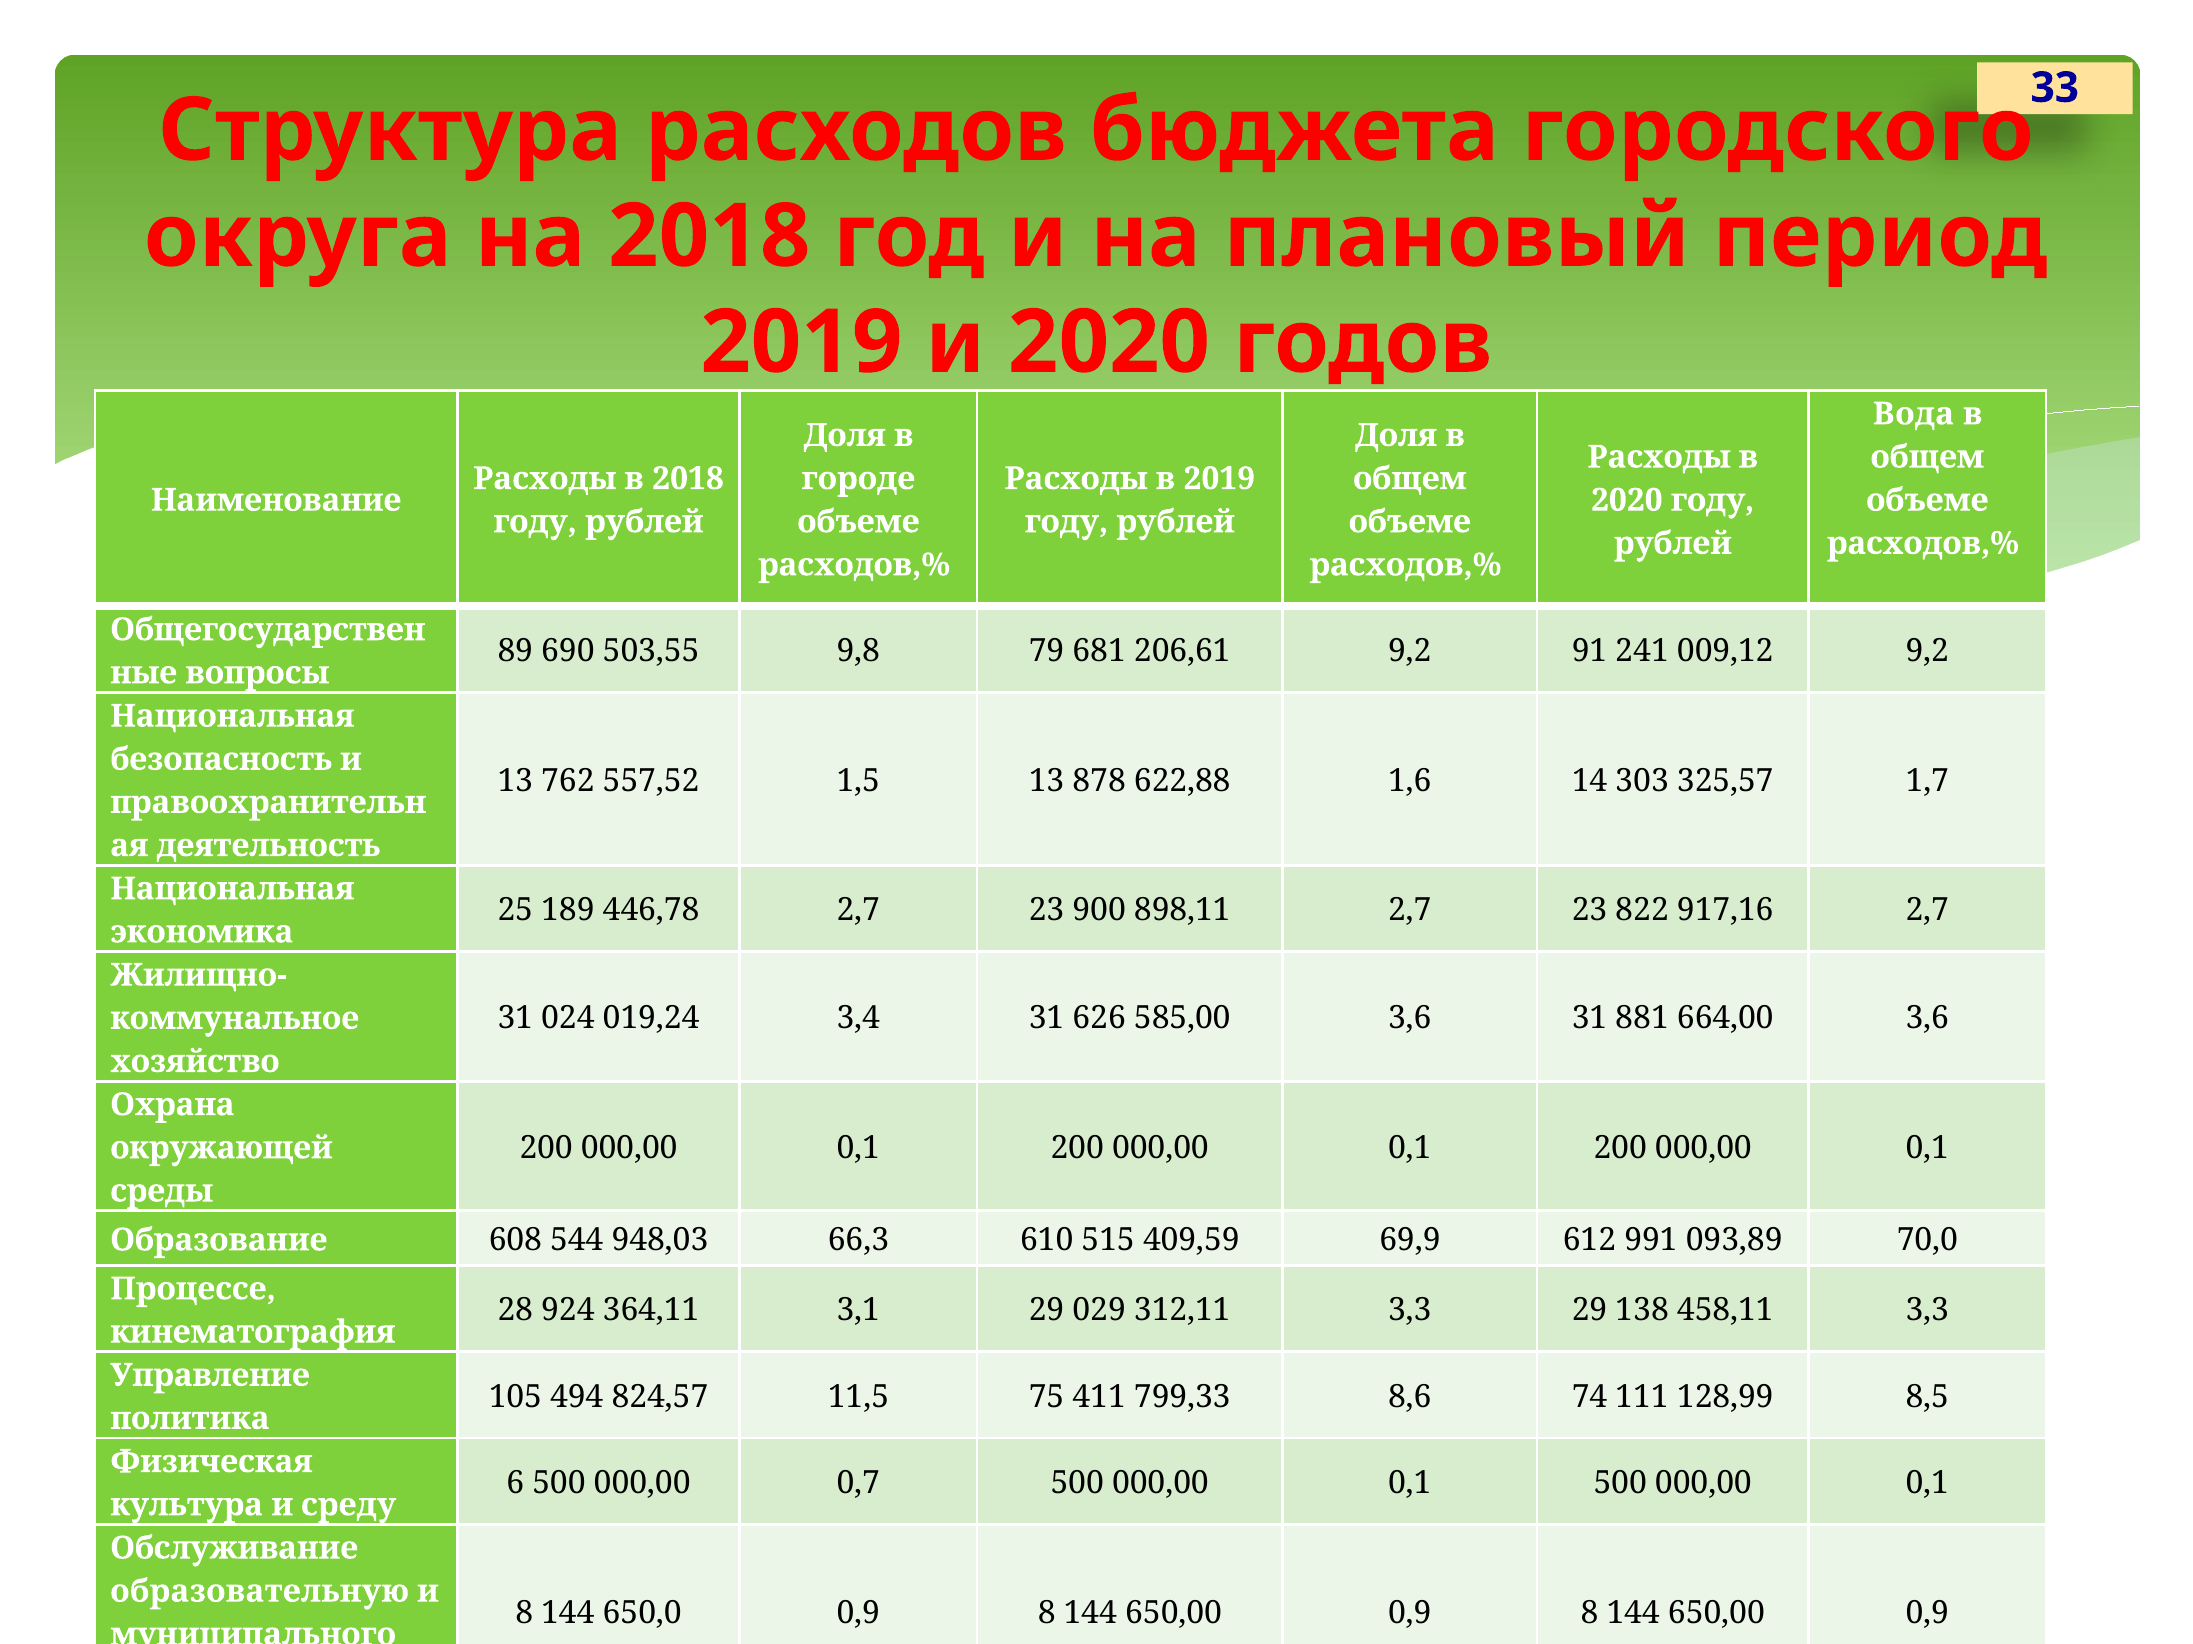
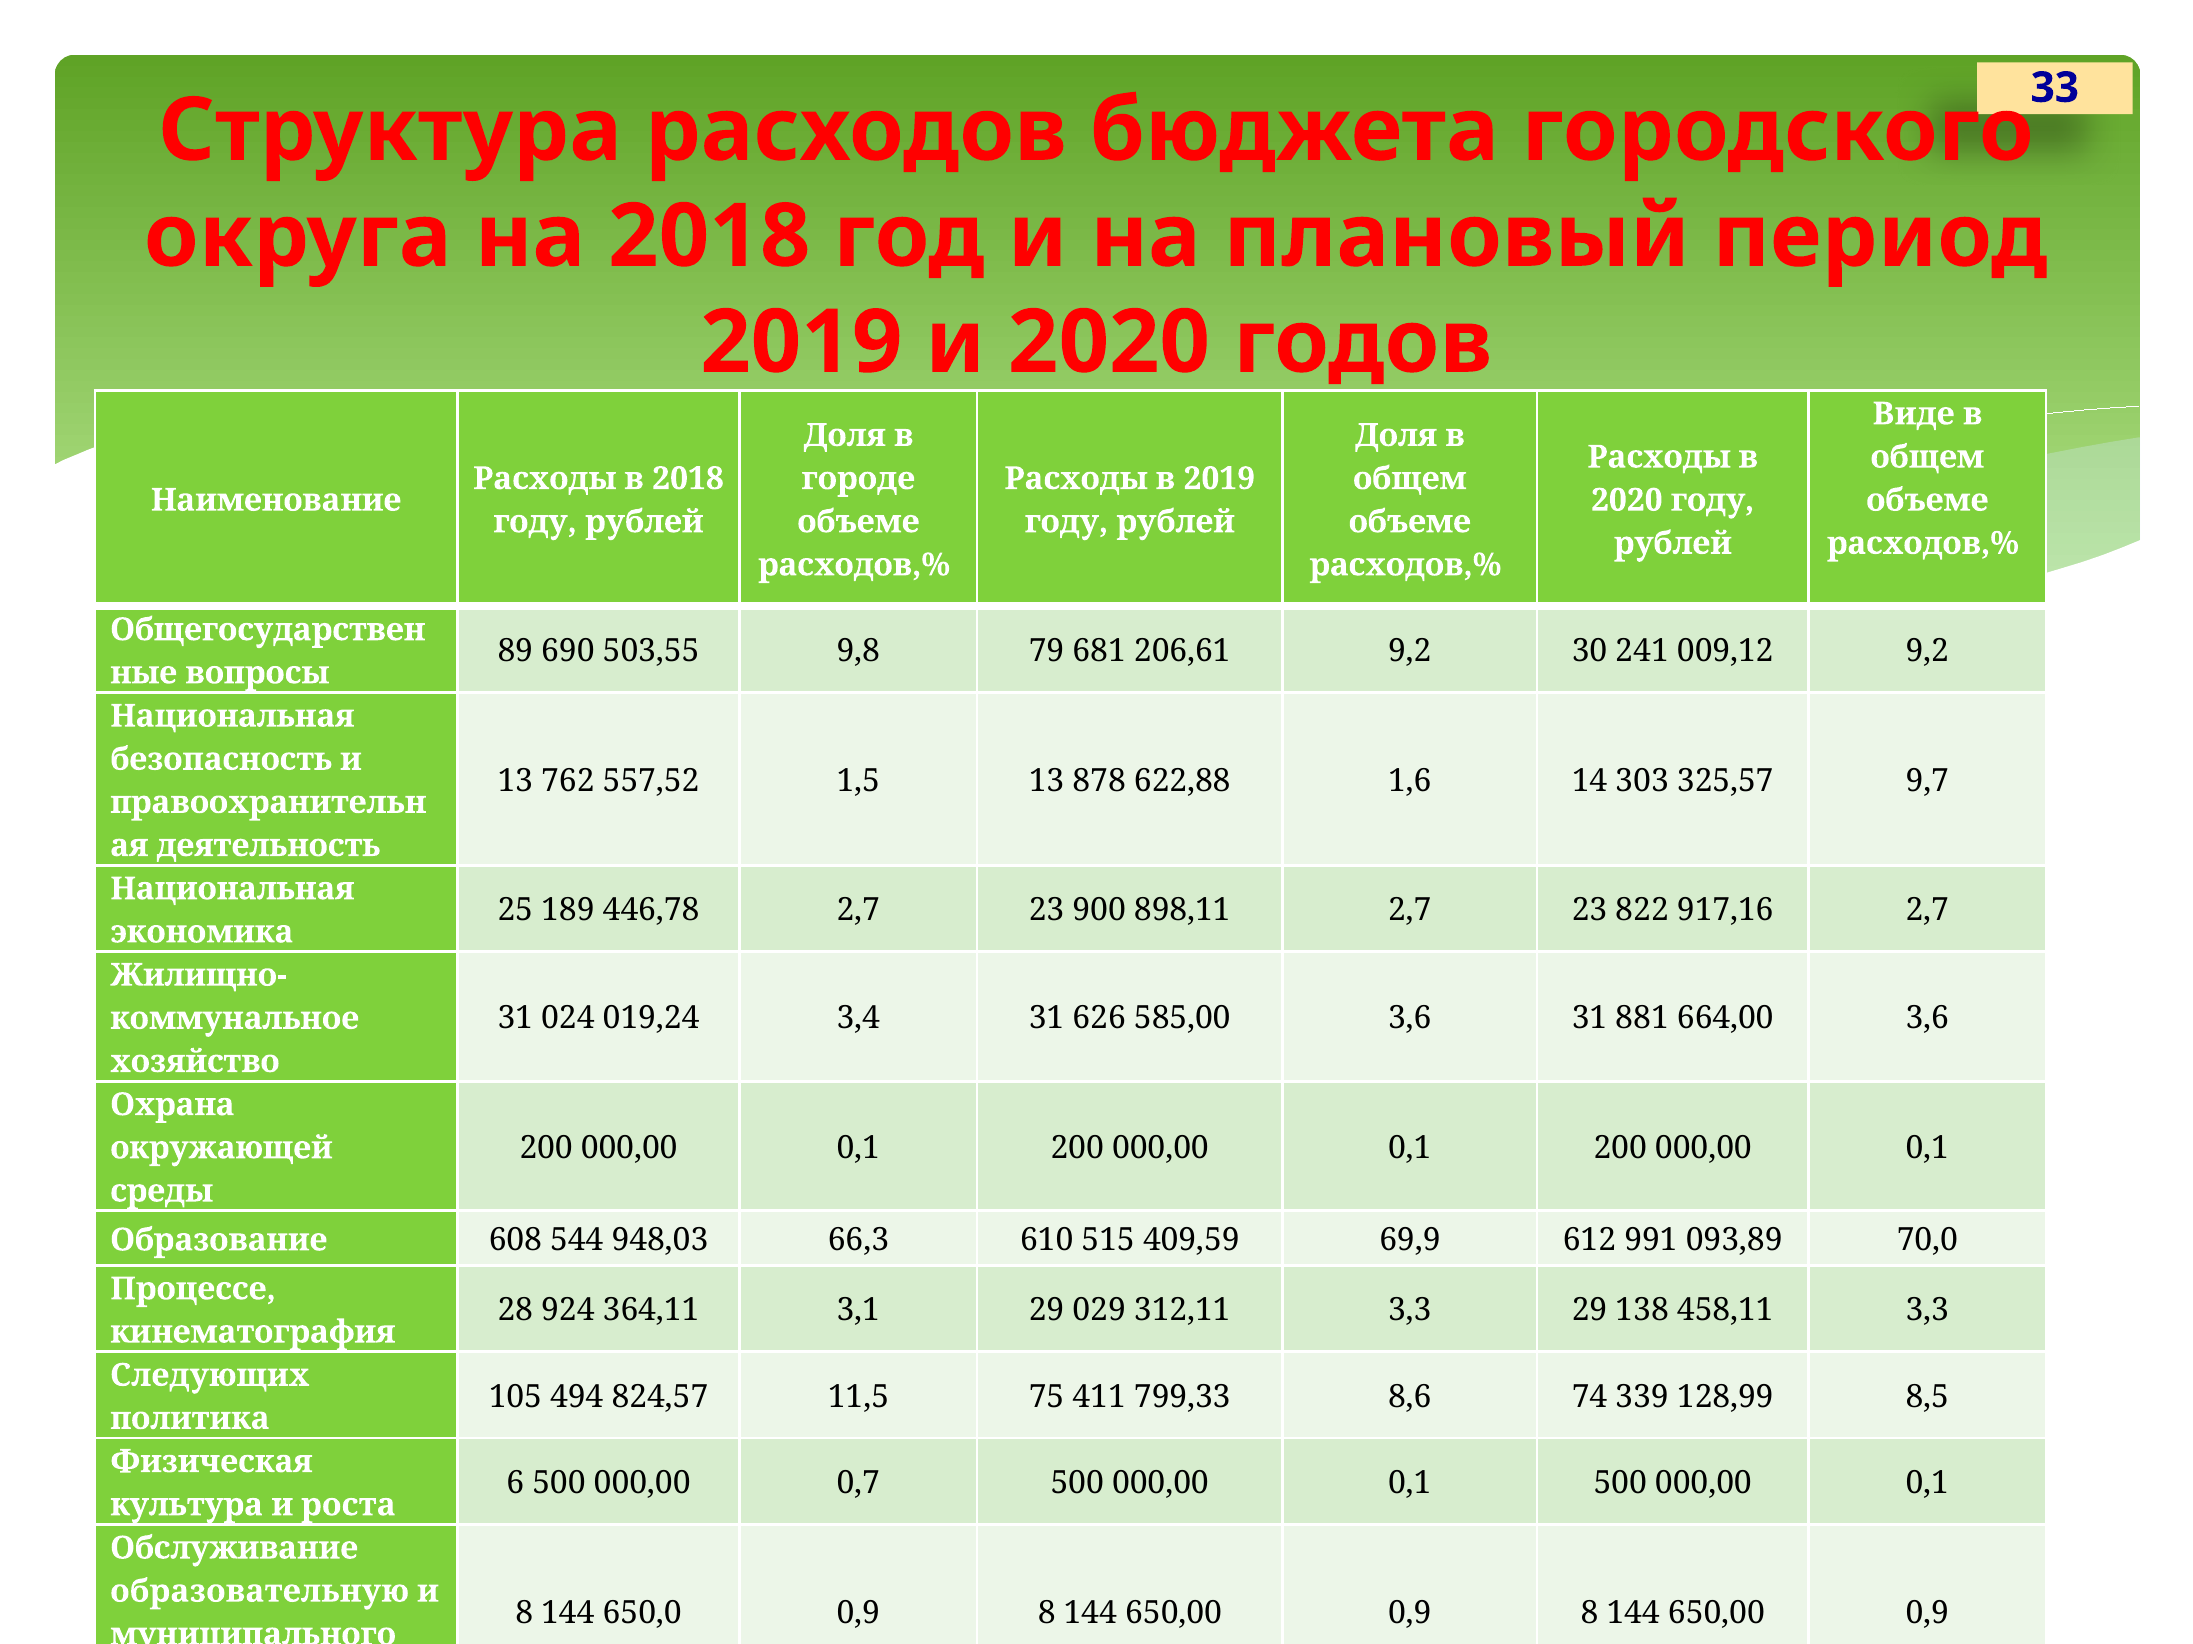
Вода: Вода -> Виде (1914, 414)
91: 91 -> 30 (1590, 652)
1,7: 1,7 -> 9,7 (1927, 781)
Управление: Управление -> Следующих (210, 1376)
111: 111 -> 339 (1642, 1397)
среду: среду -> роста (348, 1505)
